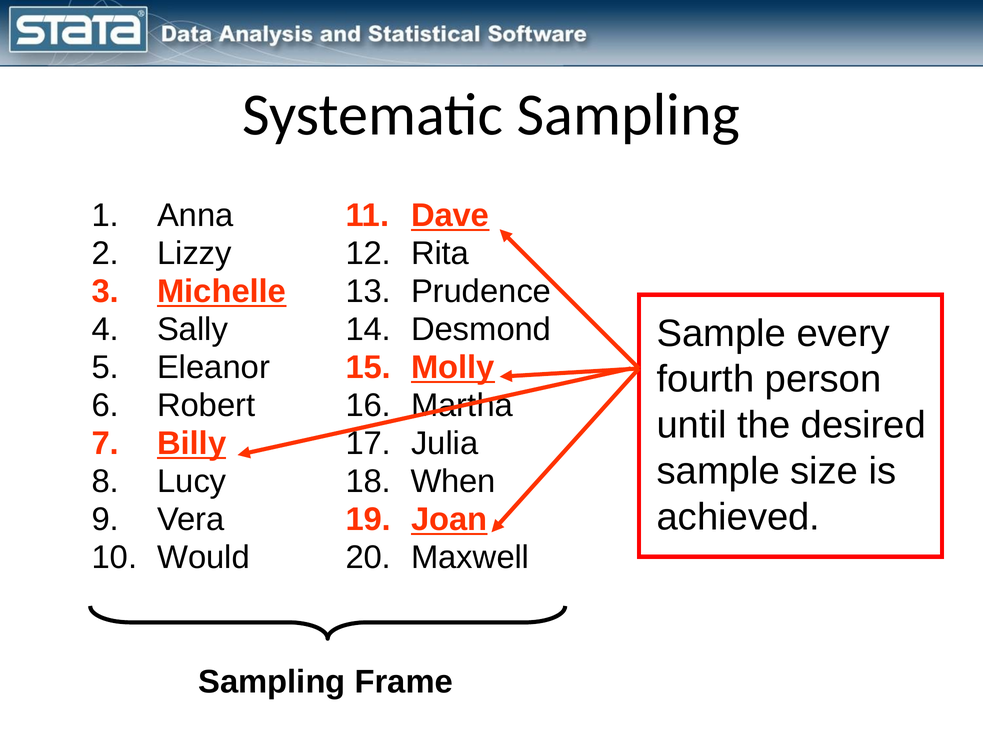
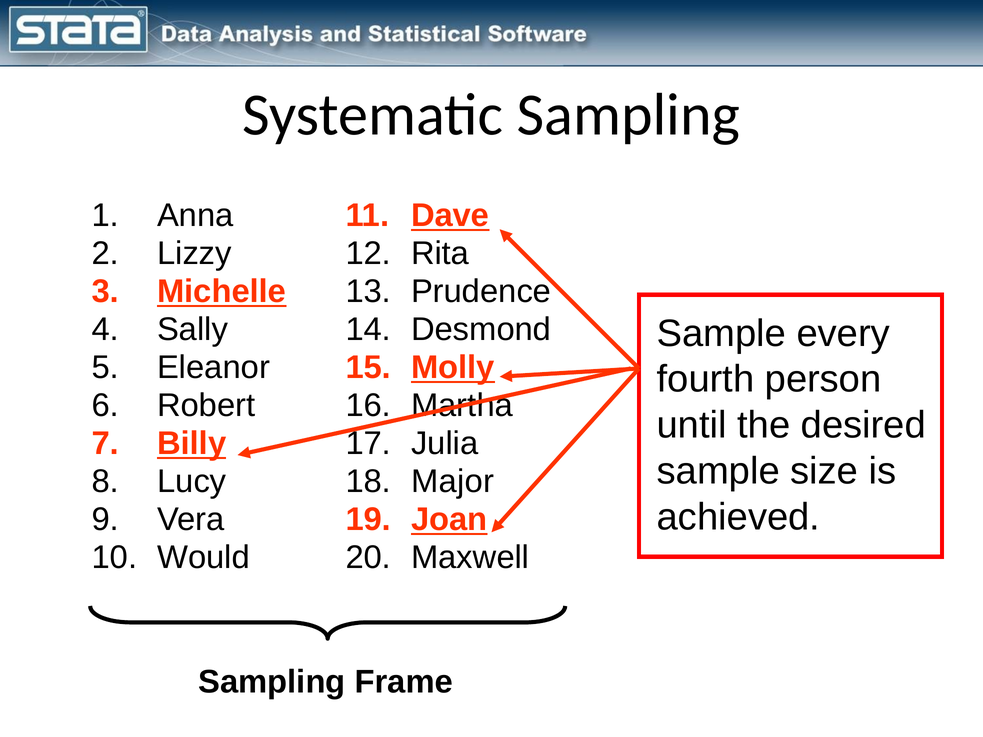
When: When -> Major (453, 482)
